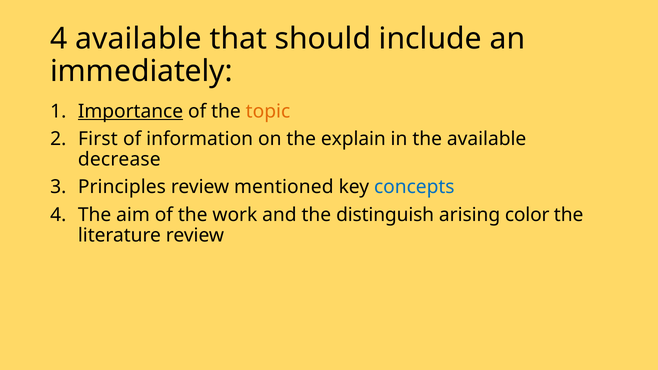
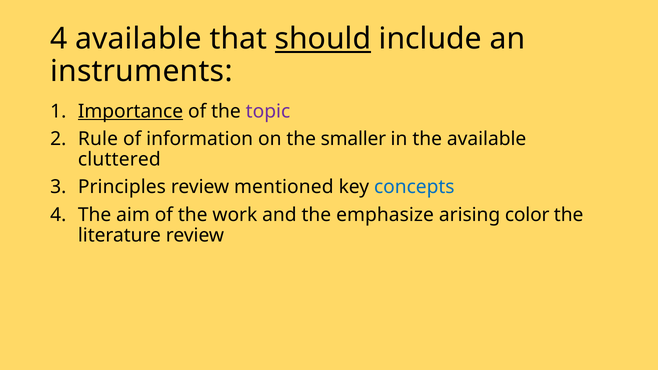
should underline: none -> present (323, 39)
immediately: immediately -> instruments (141, 72)
topic colour: orange -> purple (268, 111)
First: First -> Rule (98, 139)
explain: explain -> smaller (353, 139)
decrease: decrease -> cluttered (119, 160)
distinguish: distinguish -> emphasize (385, 215)
